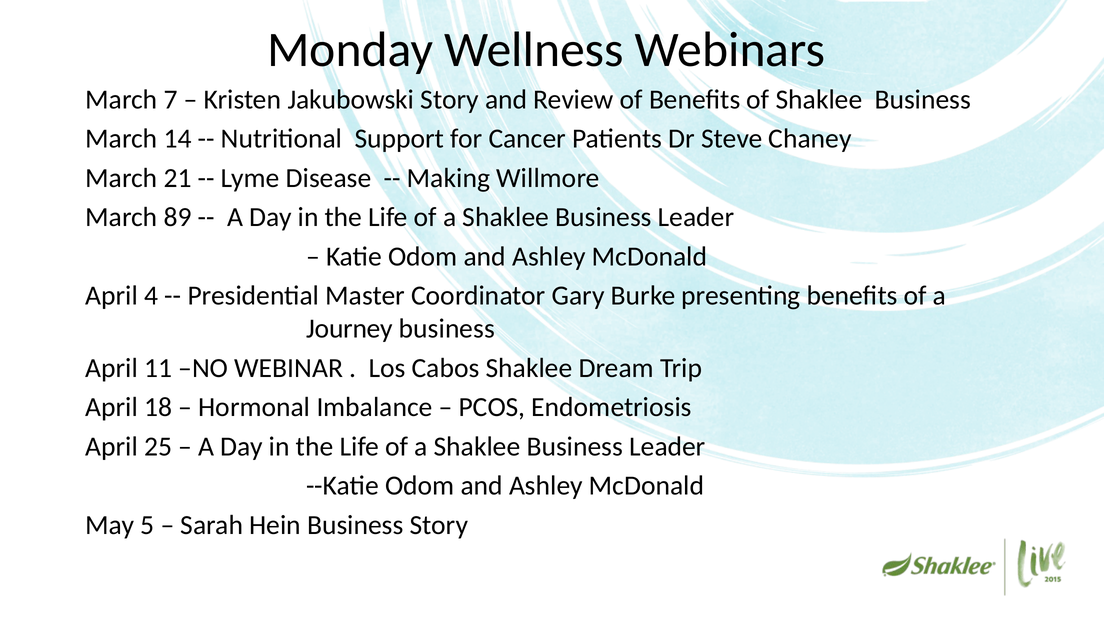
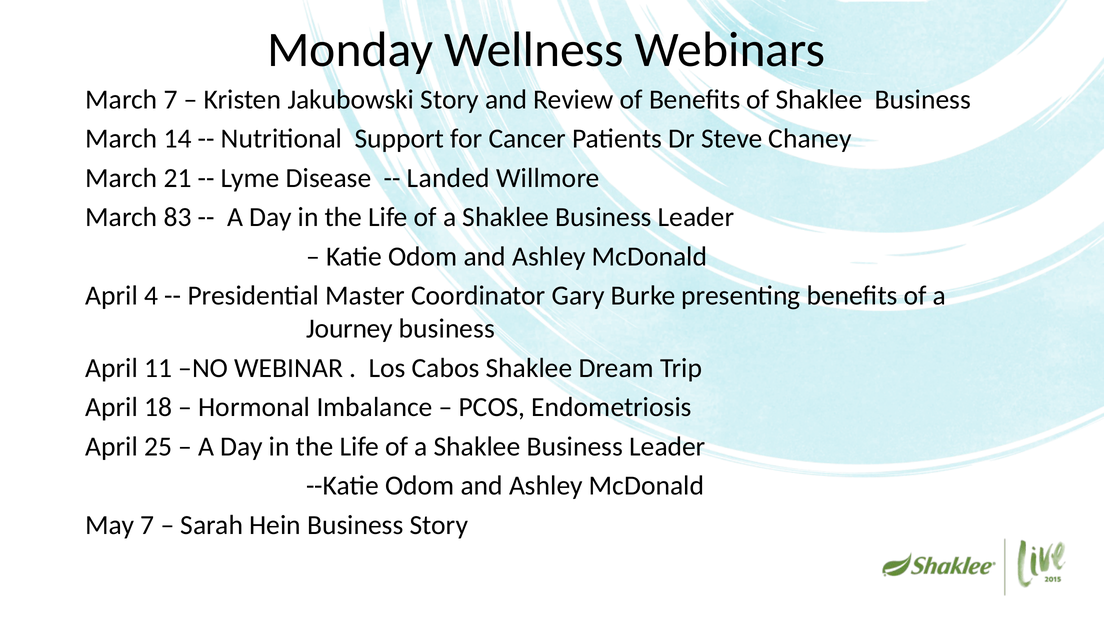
Making: Making -> Landed (448, 178)
89: 89 -> 83 (178, 217)
May 5: 5 -> 7 (147, 525)
